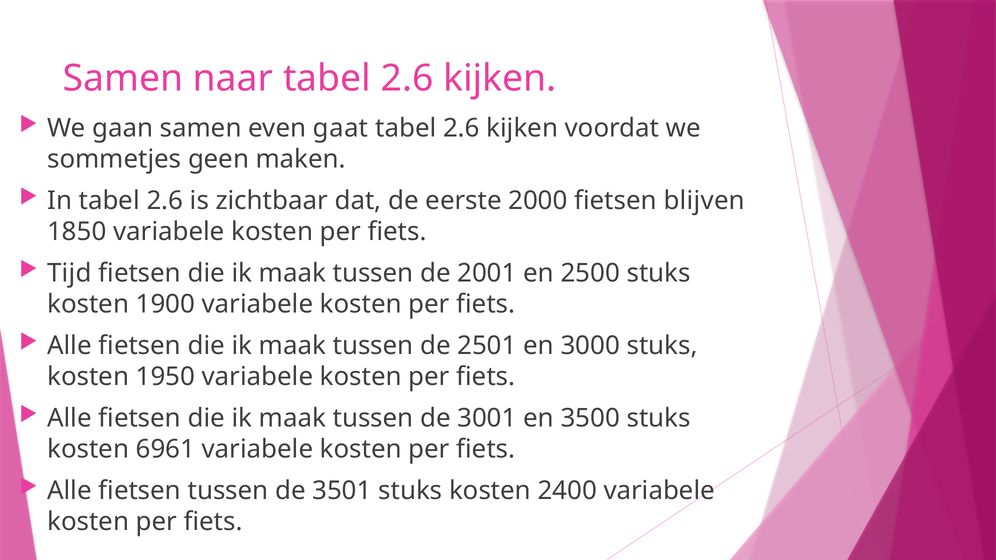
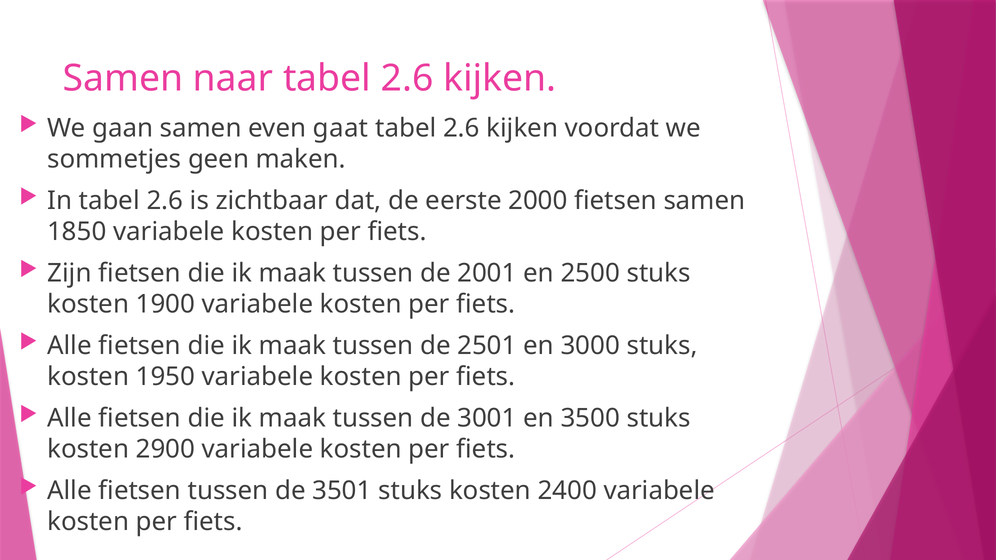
fietsen blijven: blijven -> samen (704, 201)
Tijd: Tijd -> Zijn (70, 273)
6961: 6961 -> 2900 (165, 450)
